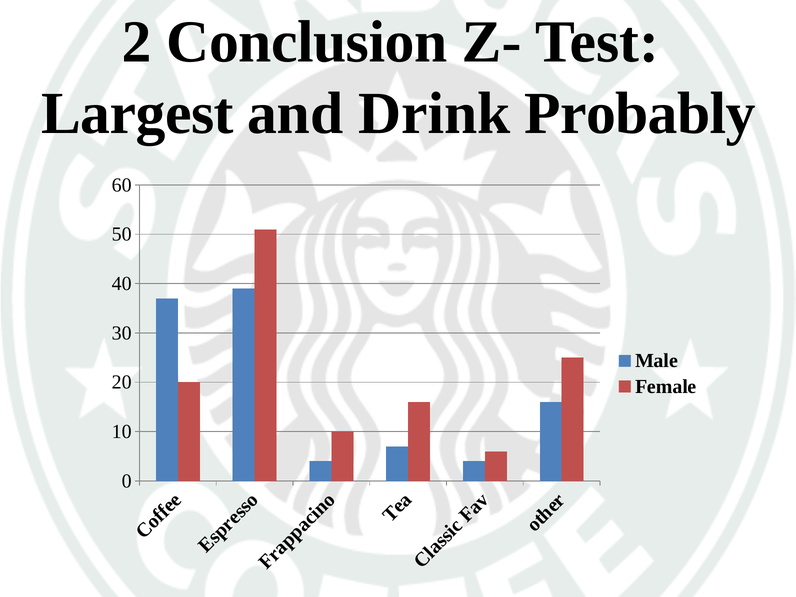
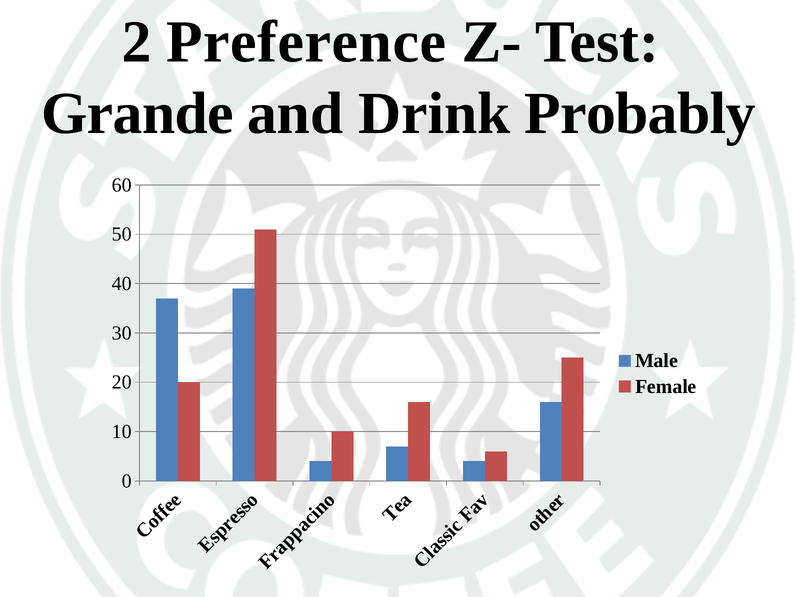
Conclusion: Conclusion -> Preference (306, 42)
Largest: Largest -> Grande (138, 114)
